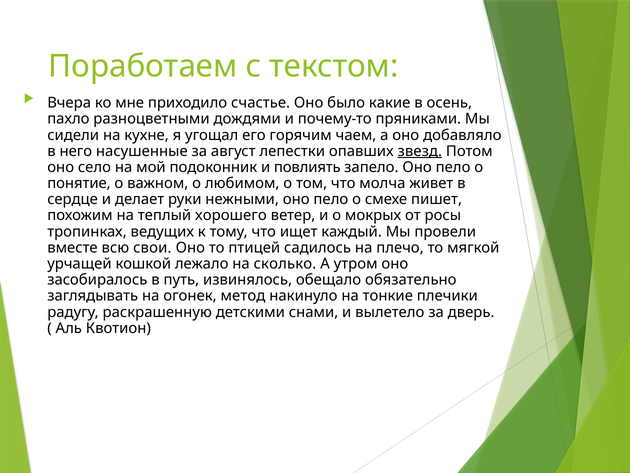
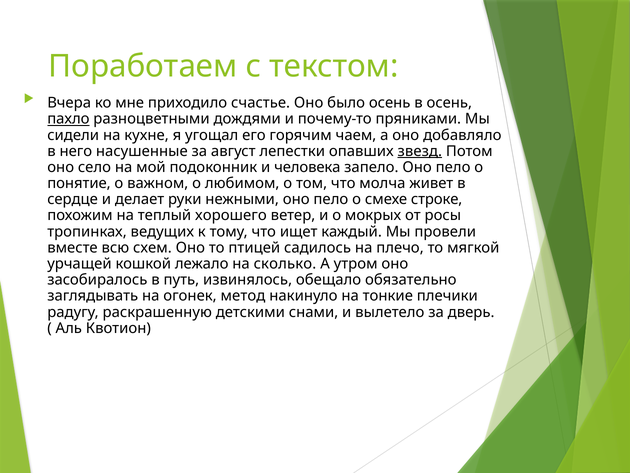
было какие: какие -> осень (390, 103)
пахло underline: none -> present (68, 119)
повлиять: повлиять -> человека (307, 167)
пишет: пишет -> строке (437, 199)
свои: свои -> схем (152, 247)
